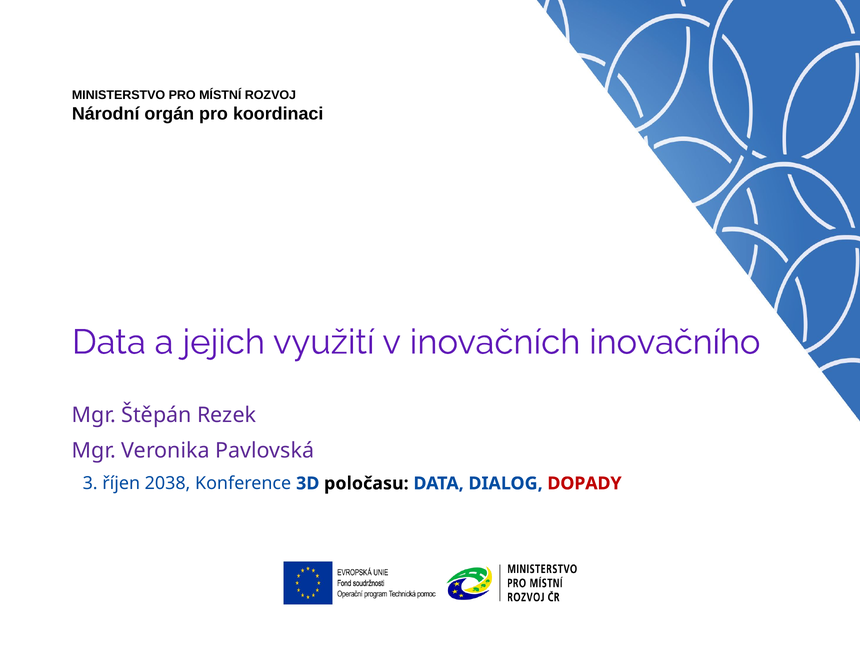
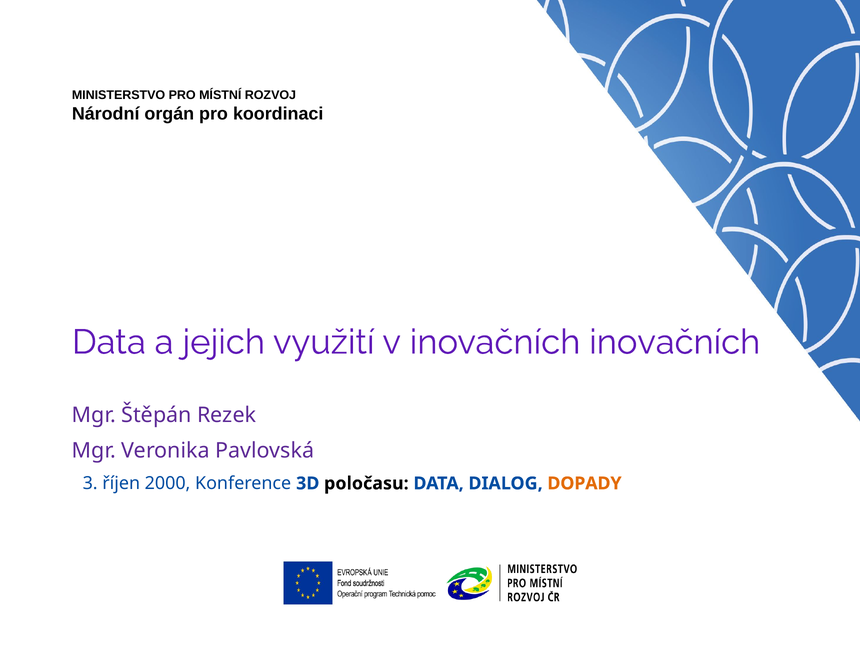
inovačních inovačního: inovačního -> inovačních (675, 342)
2038: 2038 -> 2000 (168, 483)
DOPADY colour: red -> orange (584, 483)
